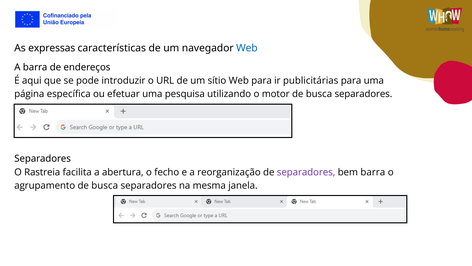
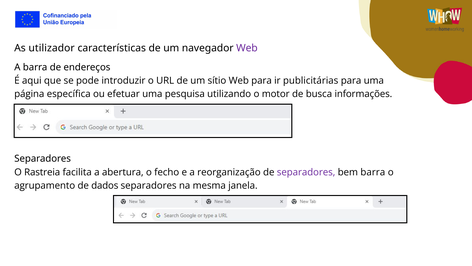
expressas: expressas -> utilizador (52, 48)
Web colour: blue -> purple (247, 48)
motor de busca separadores: separadores -> informações (363, 94)
agrupamento de busca: busca -> dados (105, 185)
